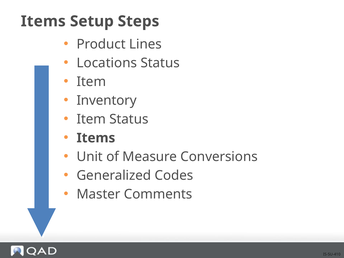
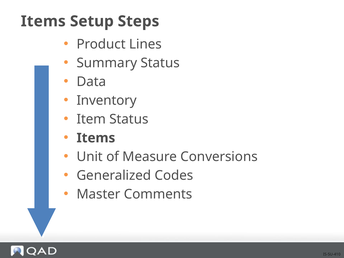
Locations: Locations -> Summary (107, 63)
Item: Item -> Data (91, 82)
